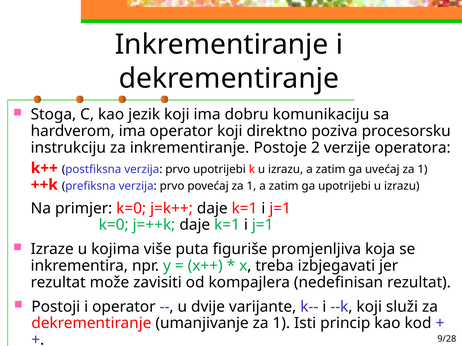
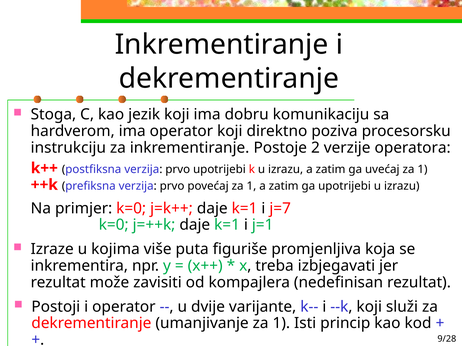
j=1: j=1 -> j=7 (280, 209)
